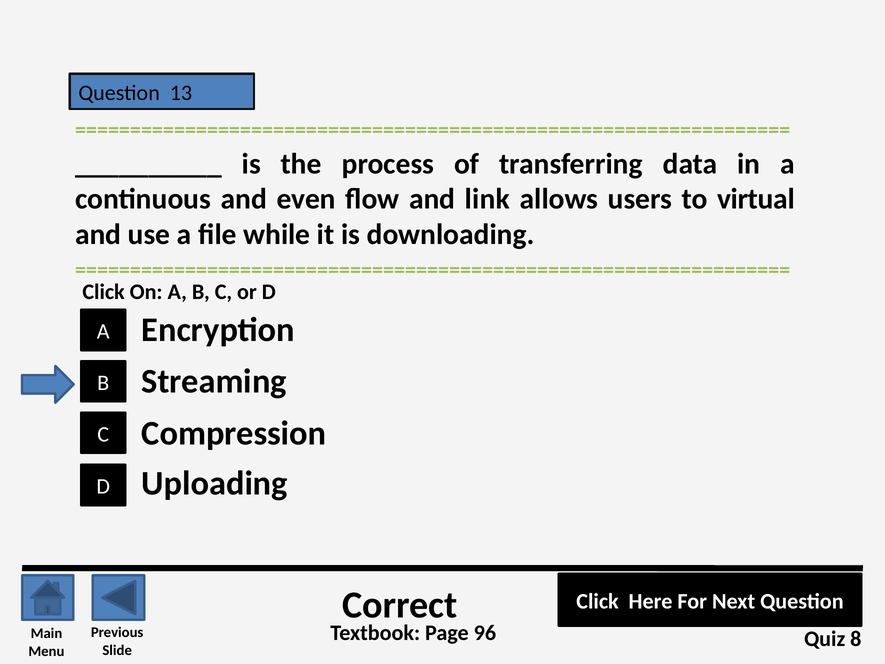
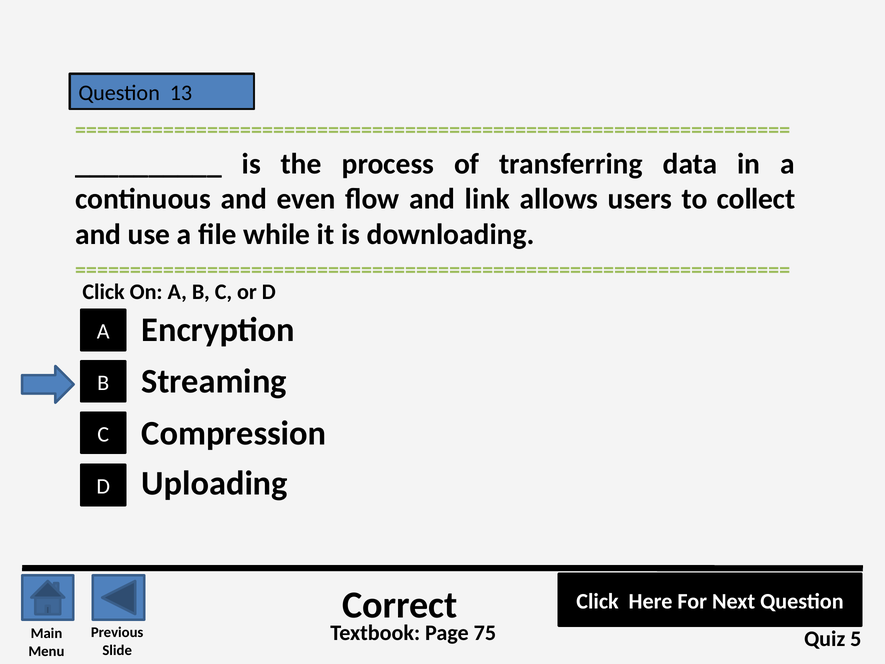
virtual: virtual -> collect (756, 199)
96: 96 -> 75 (485, 633)
8: 8 -> 5 (856, 639)
